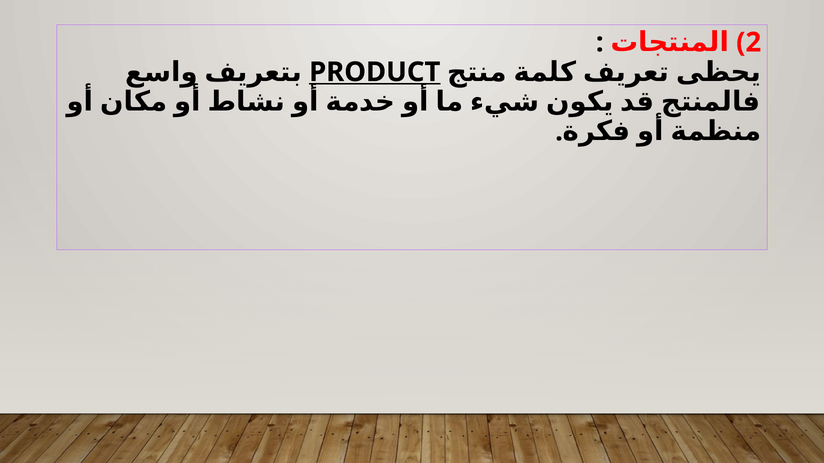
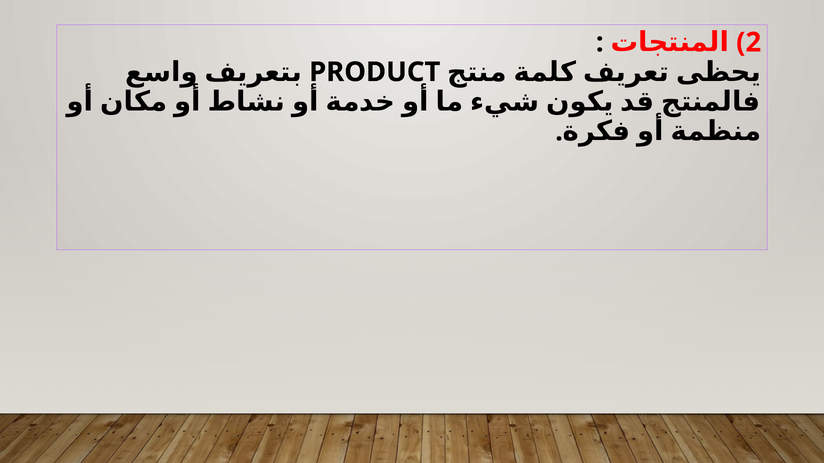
PRODUCT underline: present -> none (375, 72)
